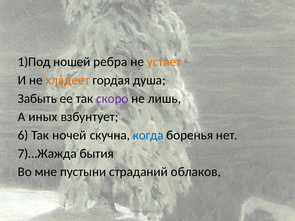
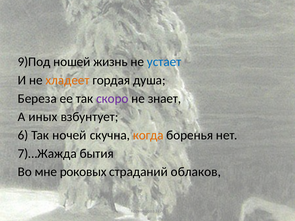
1)Под: 1)Под -> 9)Под (34, 62)
ребра: ребра -> жизнь (110, 62)
устает colour: orange -> blue (164, 62)
Забыть: Забыть -> Береза (37, 99)
лишь: лишь -> знает (165, 99)
когда colour: blue -> orange (148, 135)
пустыни: пустыни -> роковых (83, 172)
